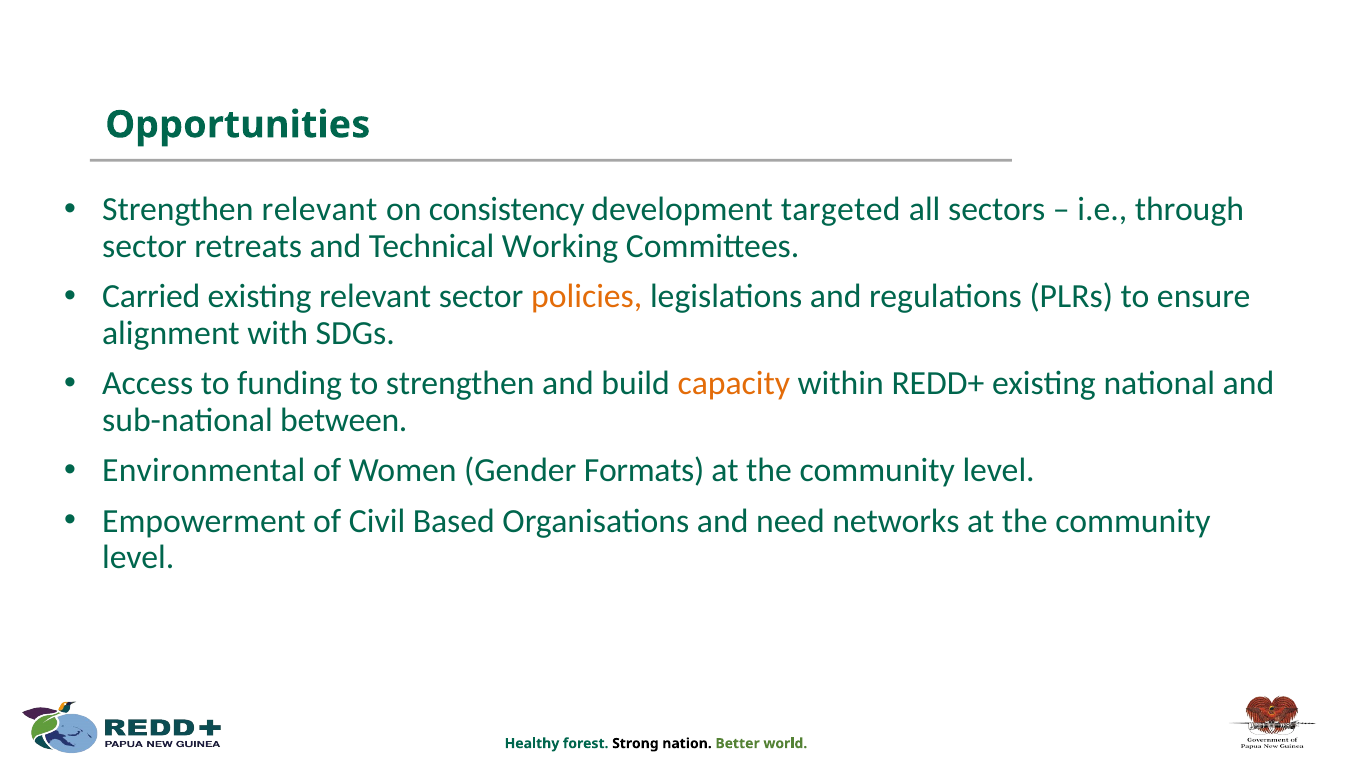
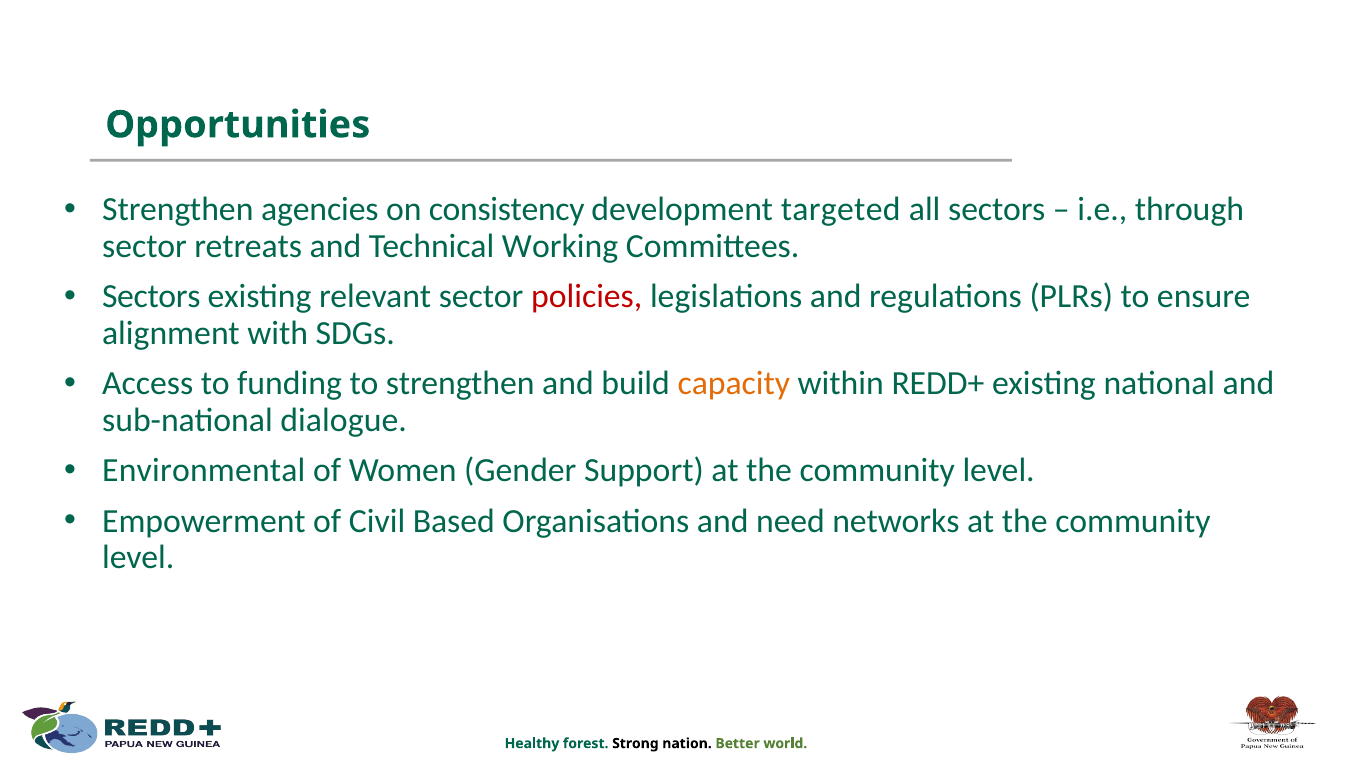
Strengthen relevant: relevant -> agencies (320, 210)
Carried: Carried -> Sectors (151, 297)
policies colour: orange -> red (587, 297)
between: between -> dialogue (344, 420)
Formats: Formats -> Support (644, 470)
